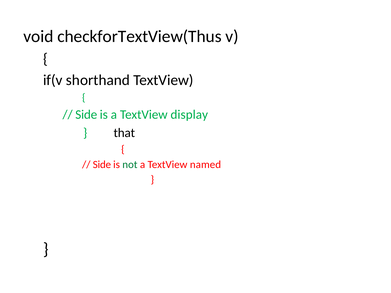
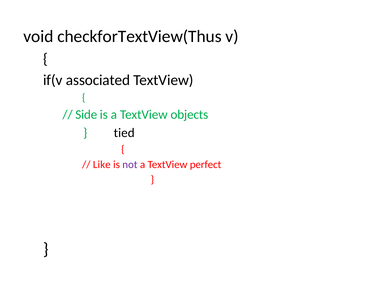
shorthand: shorthand -> associated (98, 80)
display: display -> objects (189, 115)
that: that -> tied (124, 133)
Side: Side -> Like (102, 165)
not colour: green -> purple (130, 165)
named: named -> perfect (206, 165)
